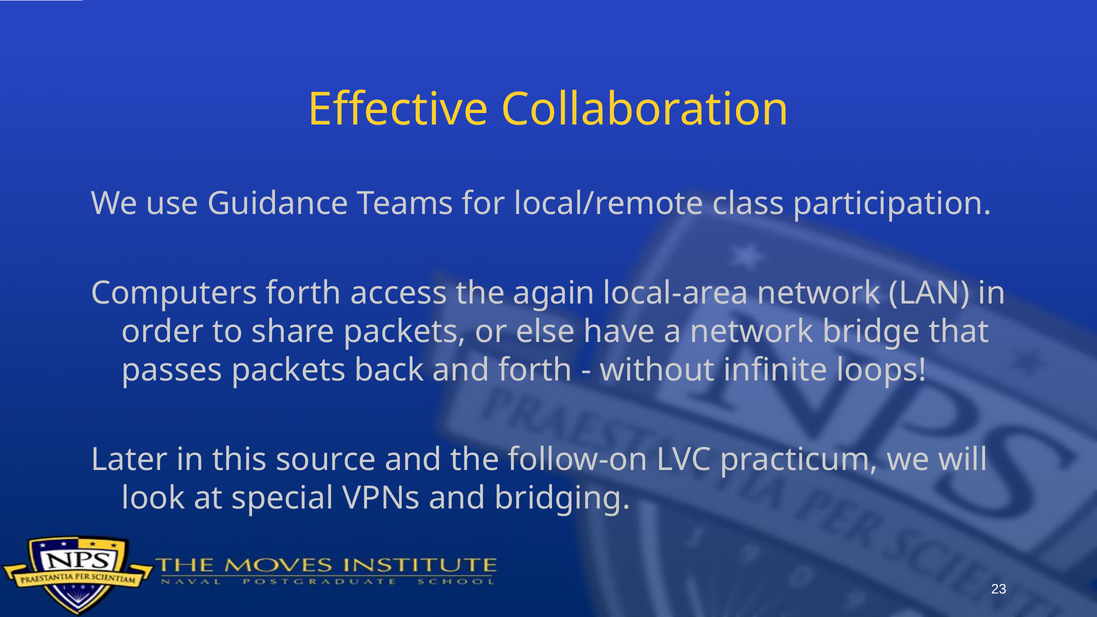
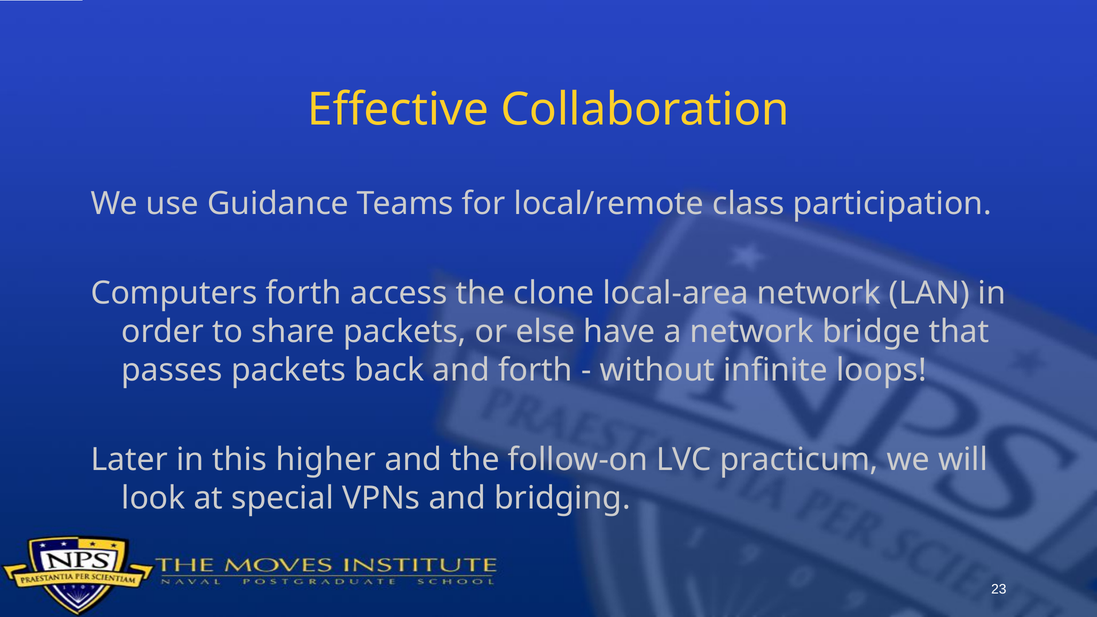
again: again -> clone (554, 293)
source: source -> higher (326, 460)
